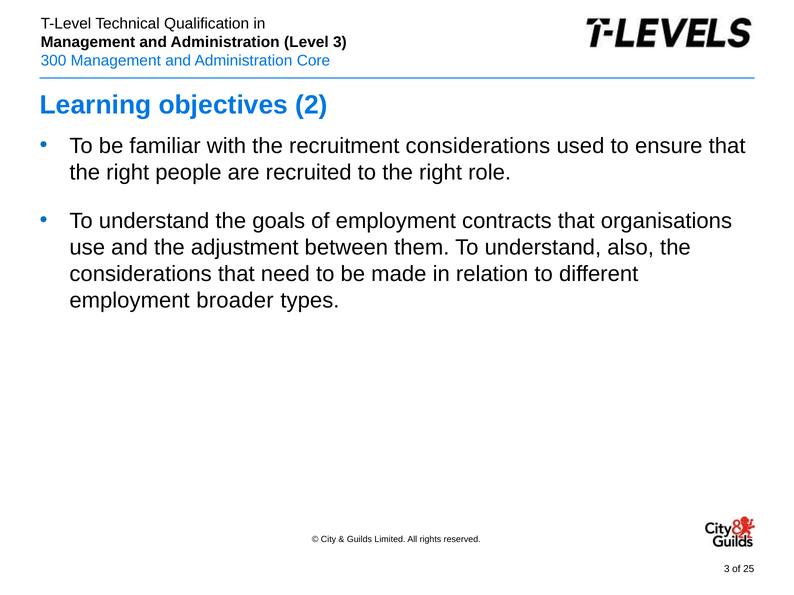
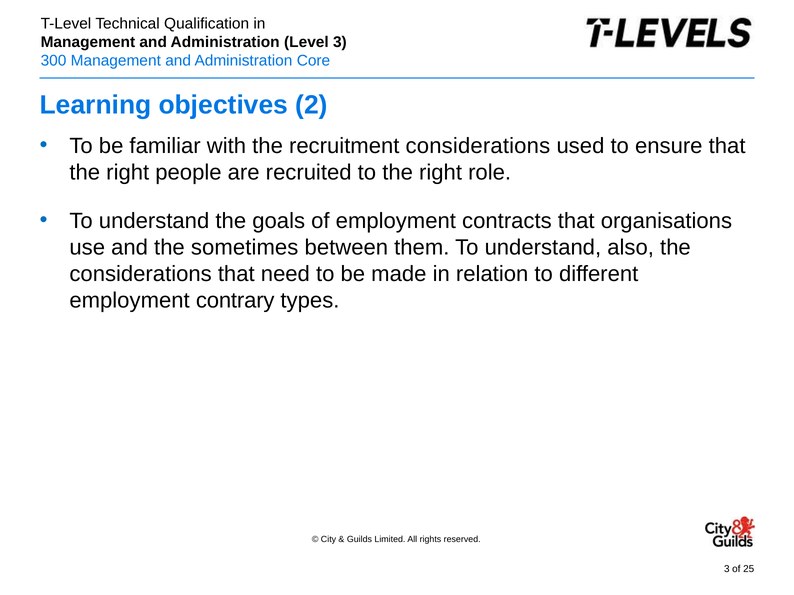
adjustment: adjustment -> sometimes (245, 248)
broader: broader -> contrary (235, 301)
